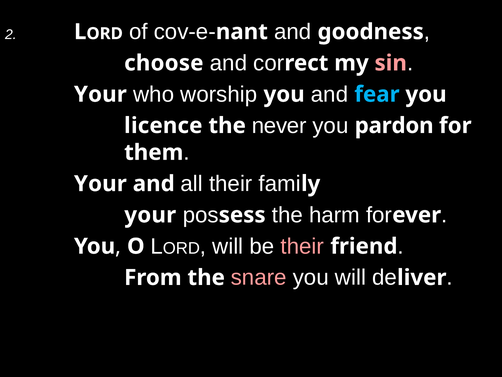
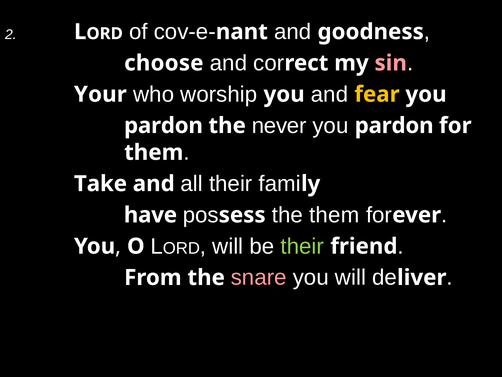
fear colour: light blue -> yellow (377, 94)
licence: licence -> pardon (163, 125)
Your: Your -> Take (100, 184)
your: your -> have (150, 215)
the harm: harm -> them (334, 215)
their colour: pink -> light green (302, 246)
